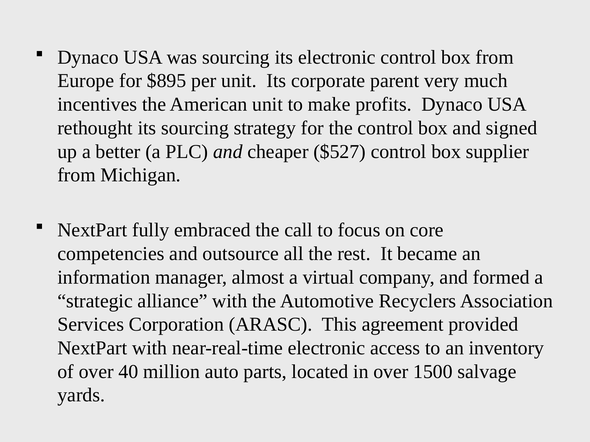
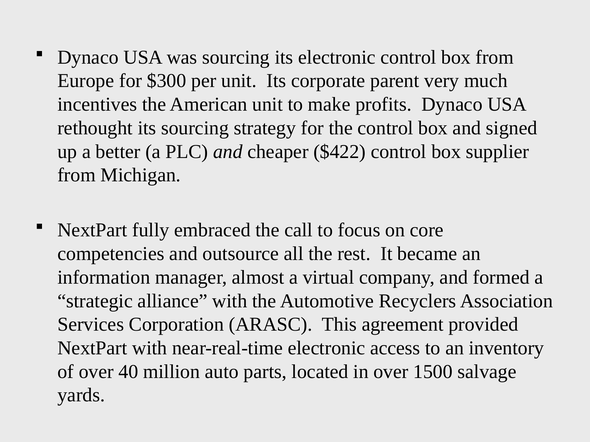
$895: $895 -> $300 (167, 81)
$527: $527 -> $422 (340, 152)
